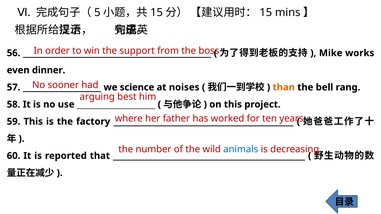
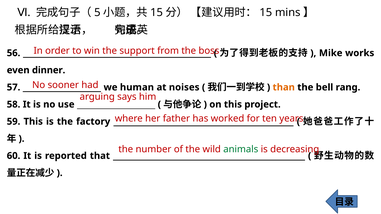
science: science -> human (137, 87)
best: best -> says (127, 97)
animals colour: blue -> green (241, 150)
